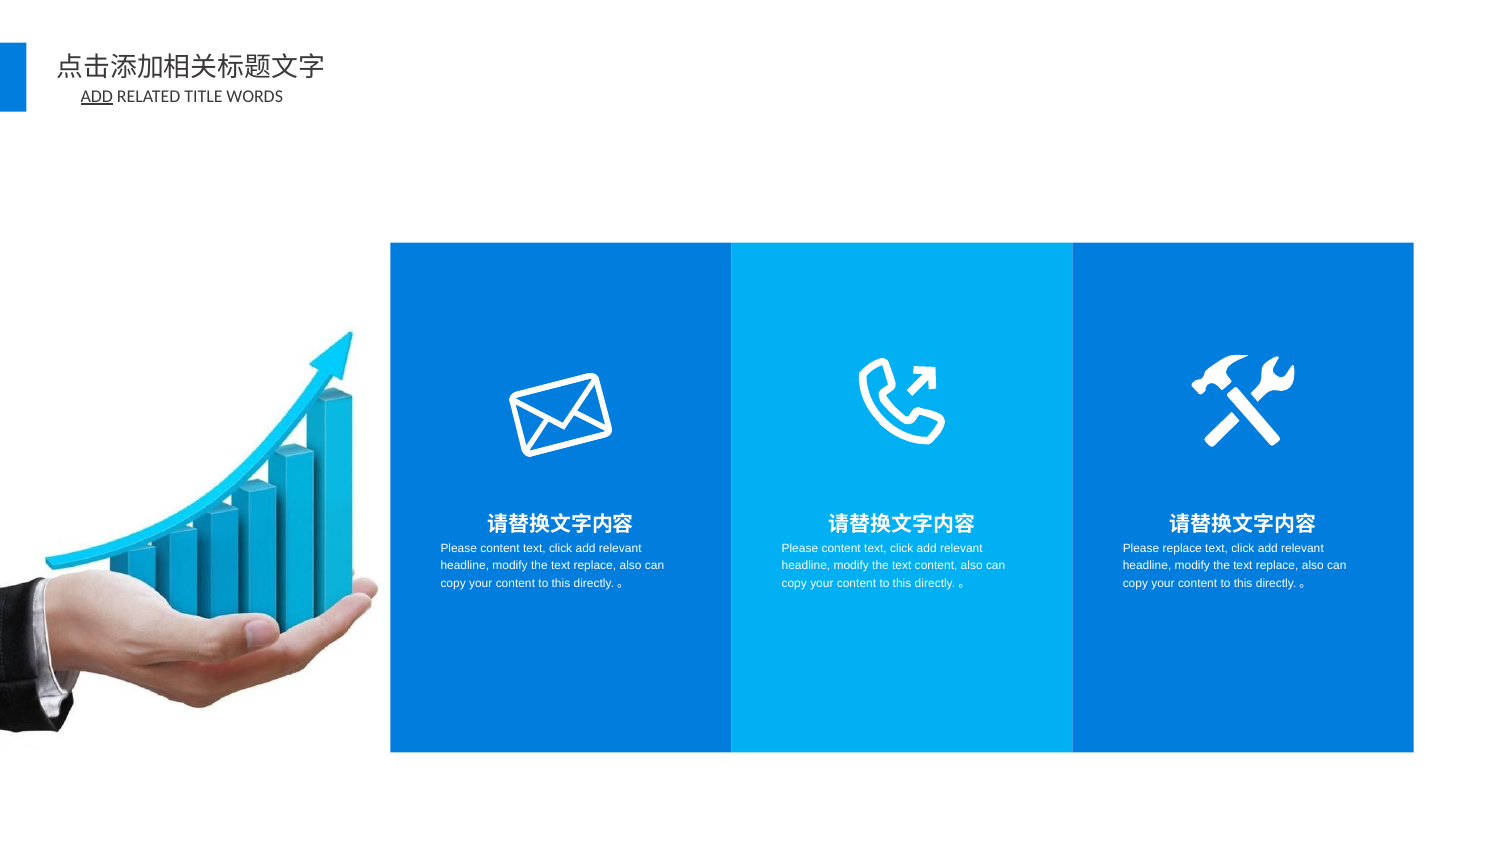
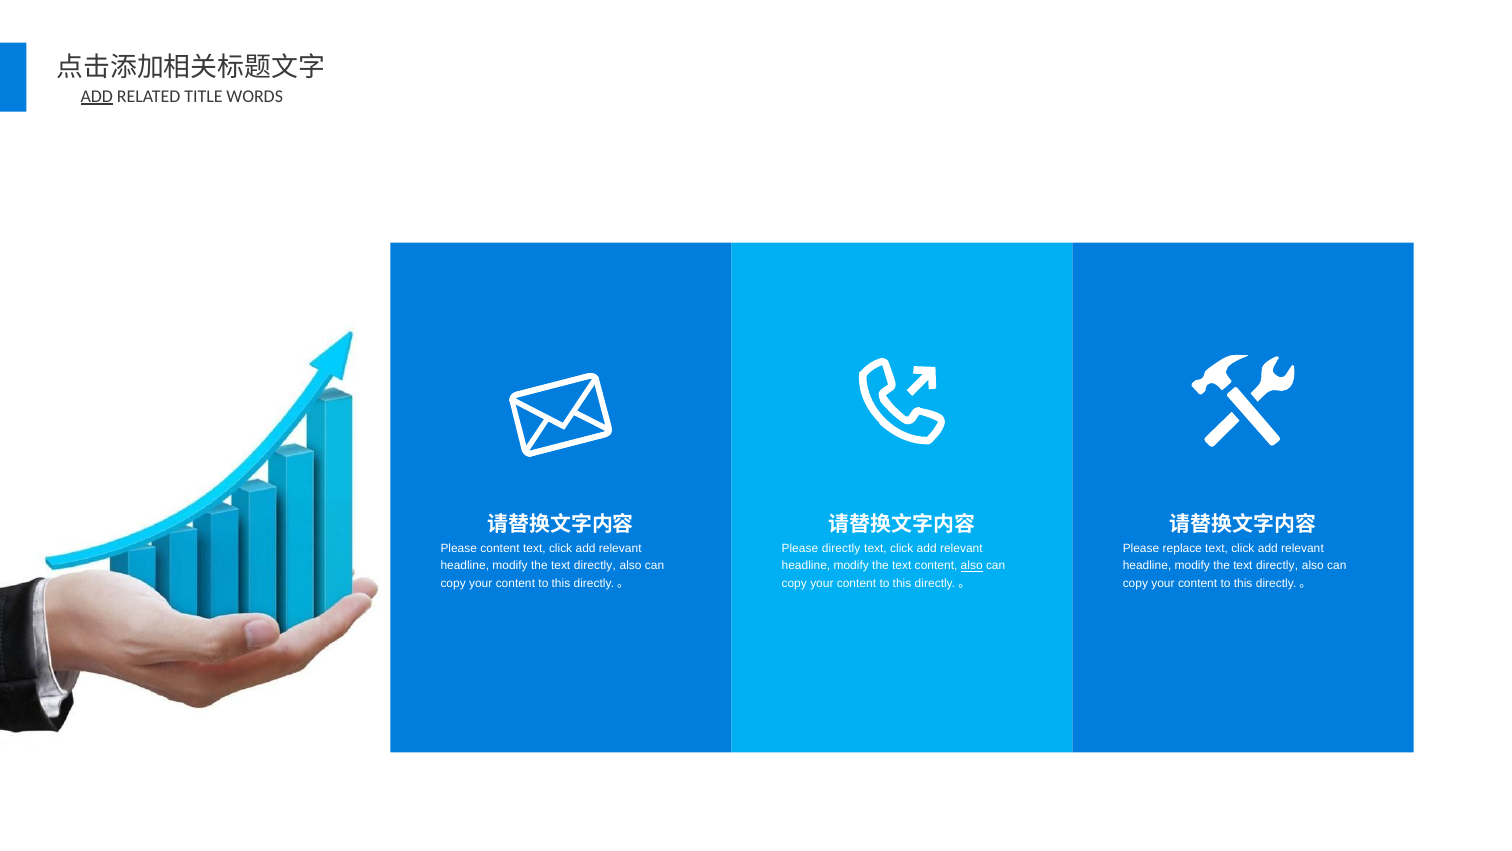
content: content -> directly (841, 549)
replace: replace -> directly (595, 566)
also underline: none -> present (972, 566)
replace: replace -> directly (1277, 566)
